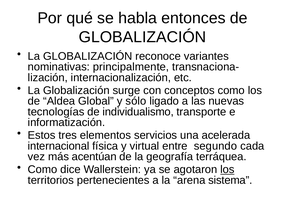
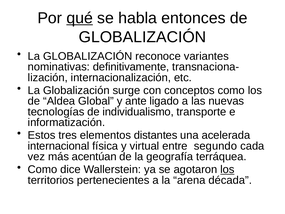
qué underline: none -> present (80, 18)
principalmente: principalmente -> definitivamente (131, 67)
sólo: sólo -> ante (136, 101)
servicios: servicios -> distantes (156, 135)
sistema: sistema -> década (230, 180)
